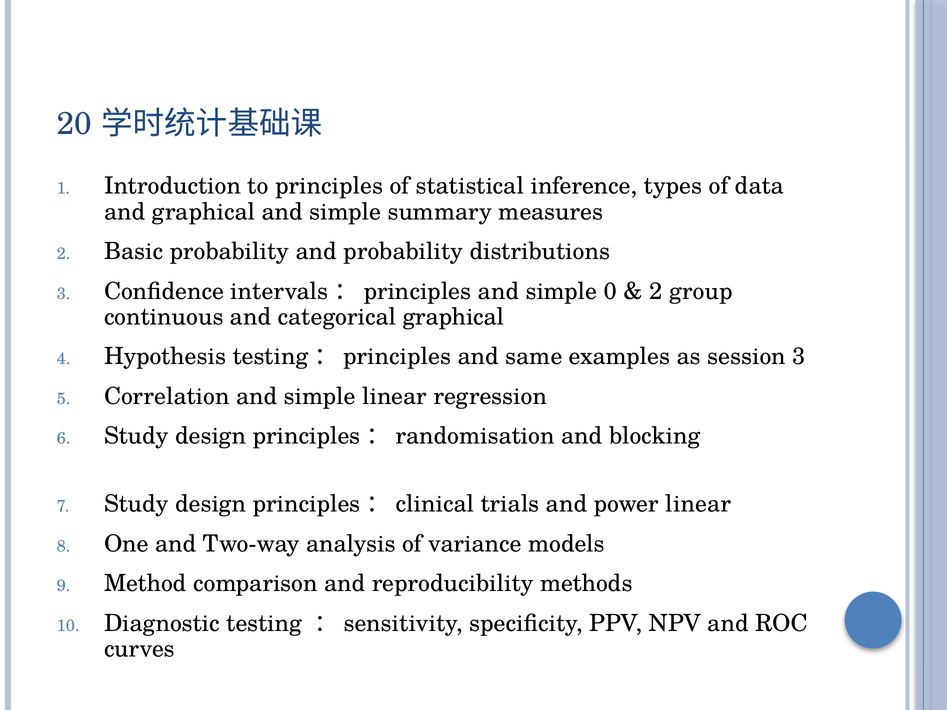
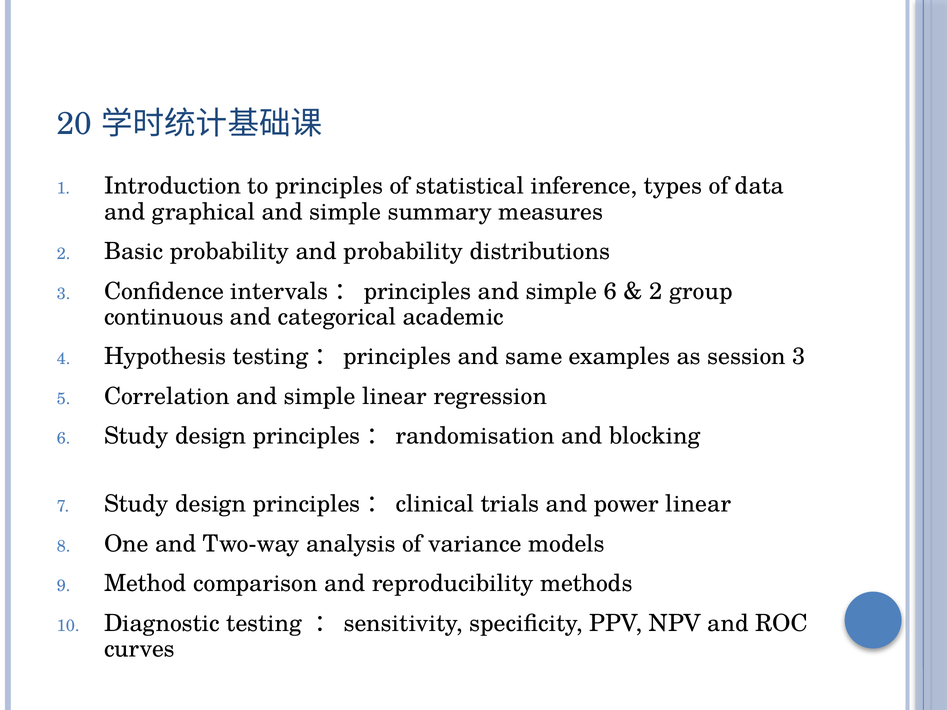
simple 0: 0 -> 6 (610, 291)
categorical graphical: graphical -> academic (453, 317)
